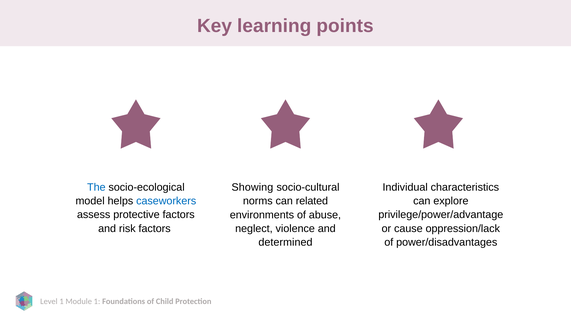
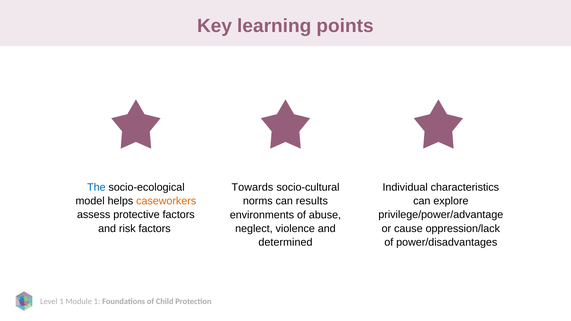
Showing: Showing -> Towards (252, 187)
caseworkers colour: blue -> orange (166, 201)
related: related -> results (312, 201)
